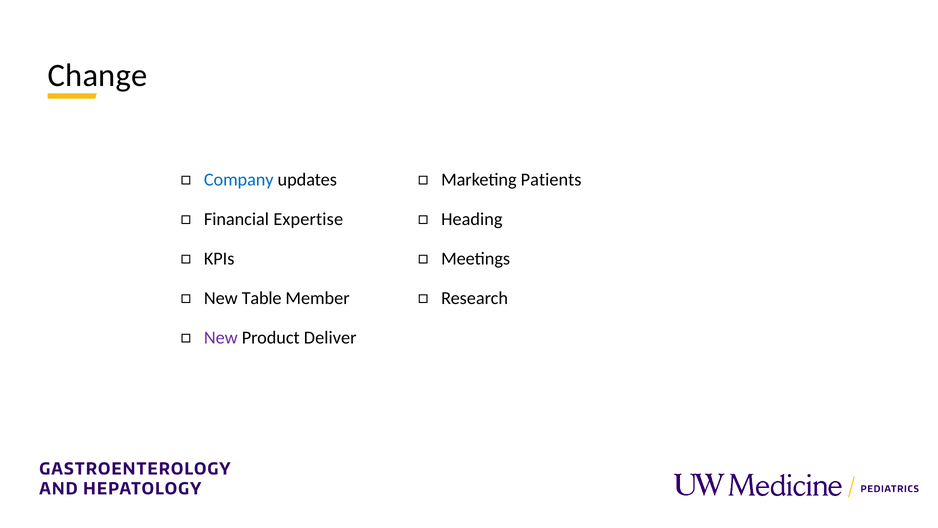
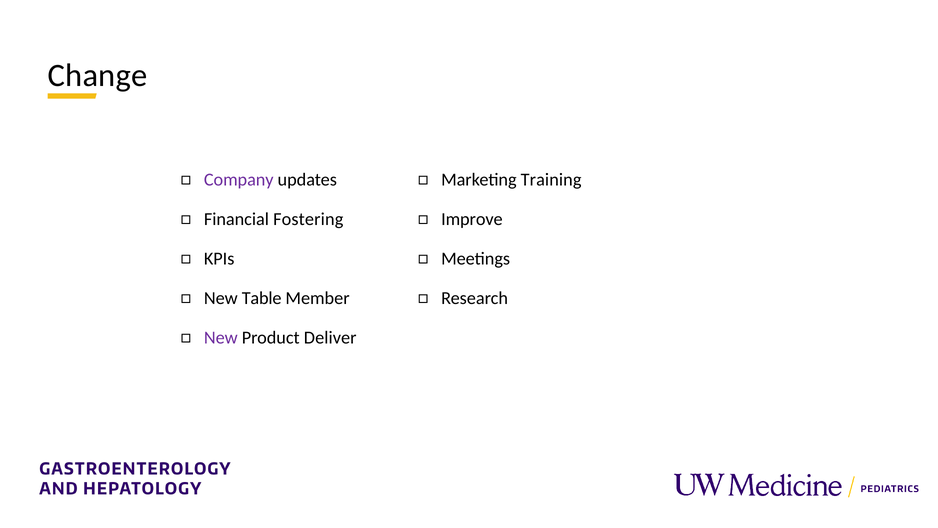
Company colour: blue -> purple (239, 180)
Patients: Patients -> Training (551, 180)
Expertise: Expertise -> Fostering (308, 219)
Heading: Heading -> Improve (472, 219)
